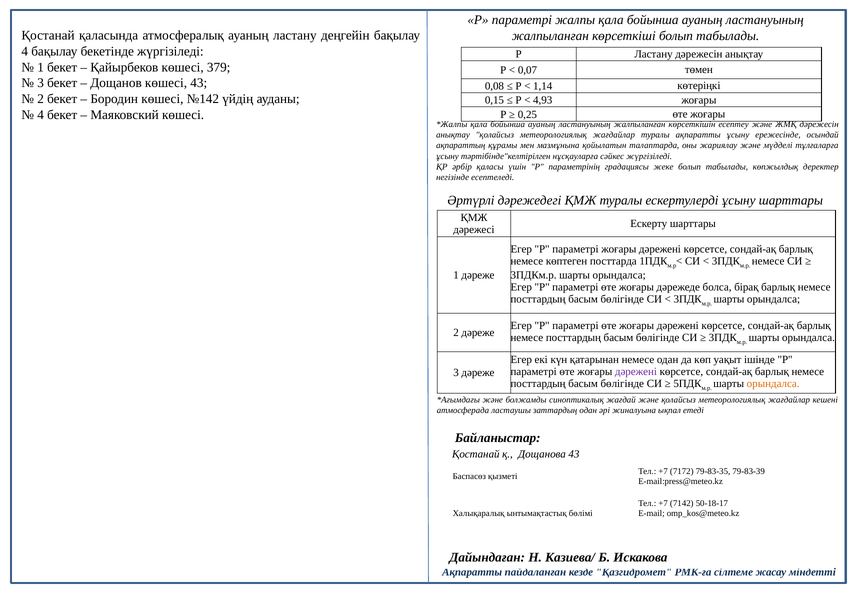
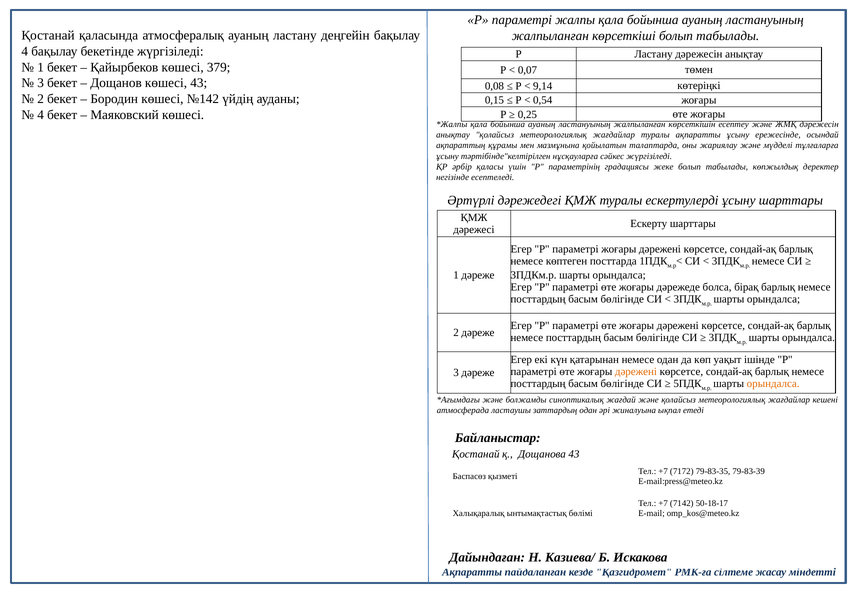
1,14: 1,14 -> 9,14 (543, 86)
4,93: 4,93 -> 0,54 (543, 100)
дәрежені colour: purple -> orange (636, 372)
